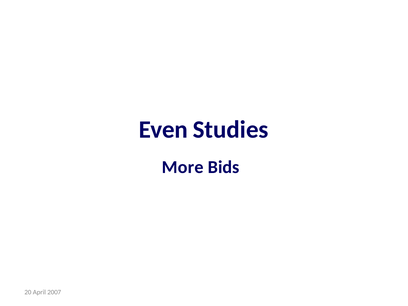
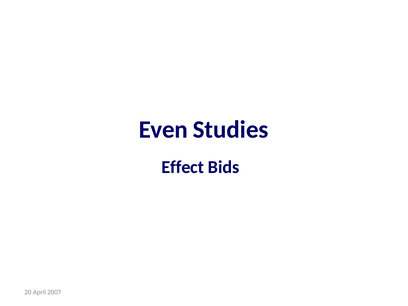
More: More -> Effect (183, 167)
